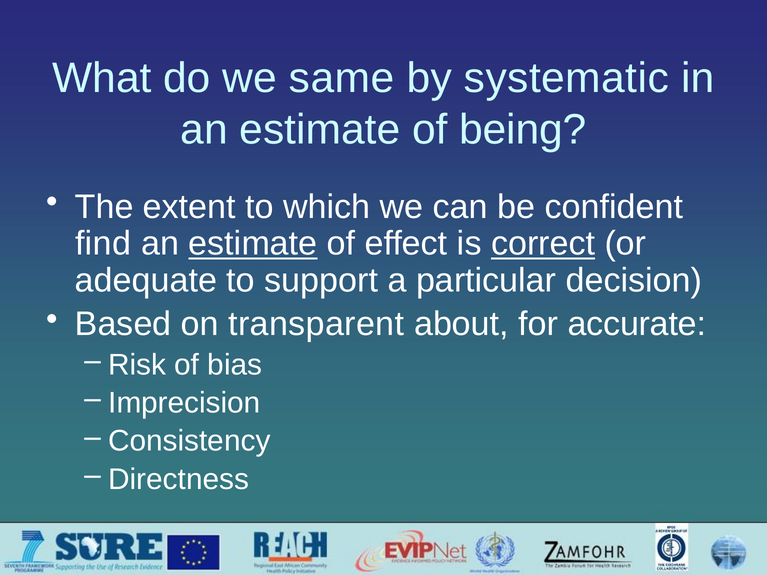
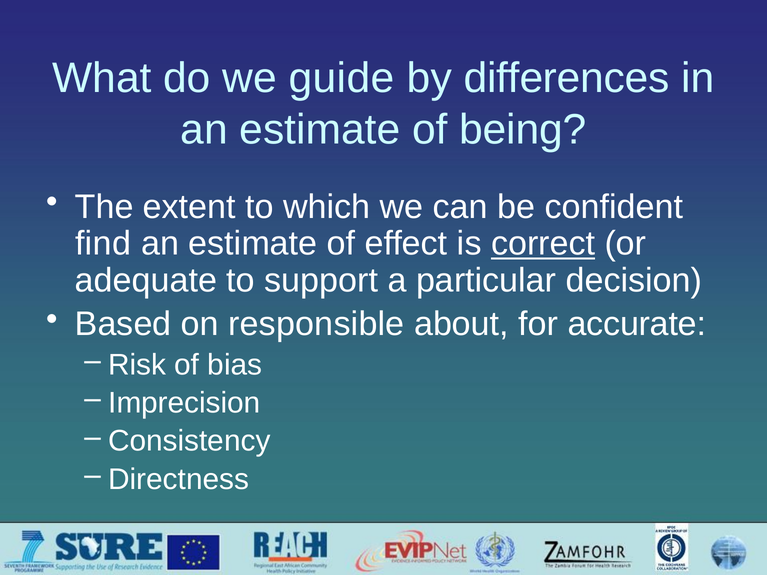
same: same -> guide (342, 78)
systematic: systematic -> differences (567, 78)
estimate underline: present -> none (253, 244)
transparent: transparent -> responsible (316, 324)
